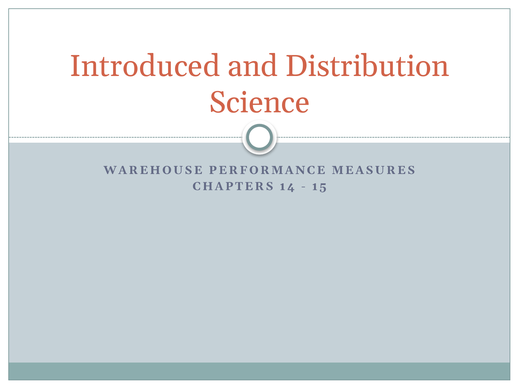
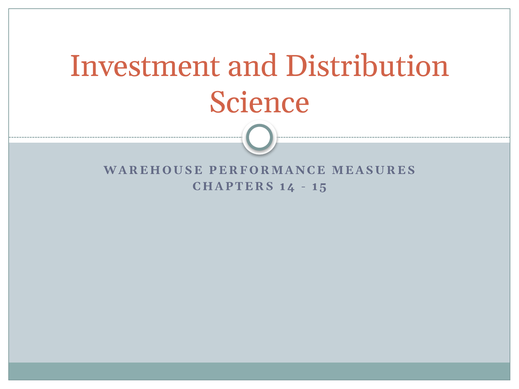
Introduced: Introduced -> Investment (145, 66)
